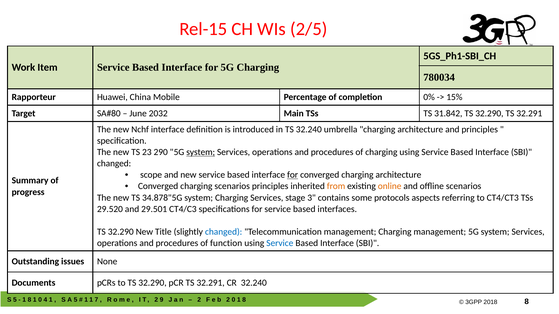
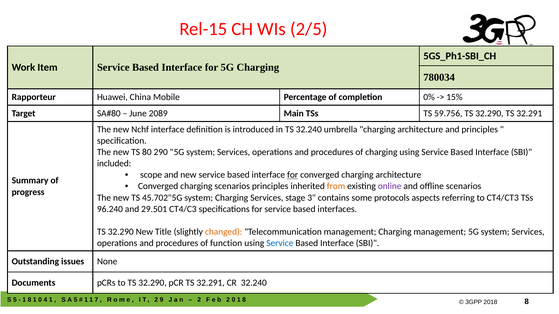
2032: 2032 -> 2089 (158, 114)
31.842: 31.842 -> 59.756 (448, 114)
23: 23 -> 80 (147, 152)
system underline: present -> none (201, 152)
changed: changed -> included (114, 164)
online colour: orange -> purple (390, 187)
34.878"5G: 34.878"5G -> 45.702"5G (162, 198)
29.520: 29.520 -> 96.240 (110, 209)
changed colour: blue -> orange (224, 232)
